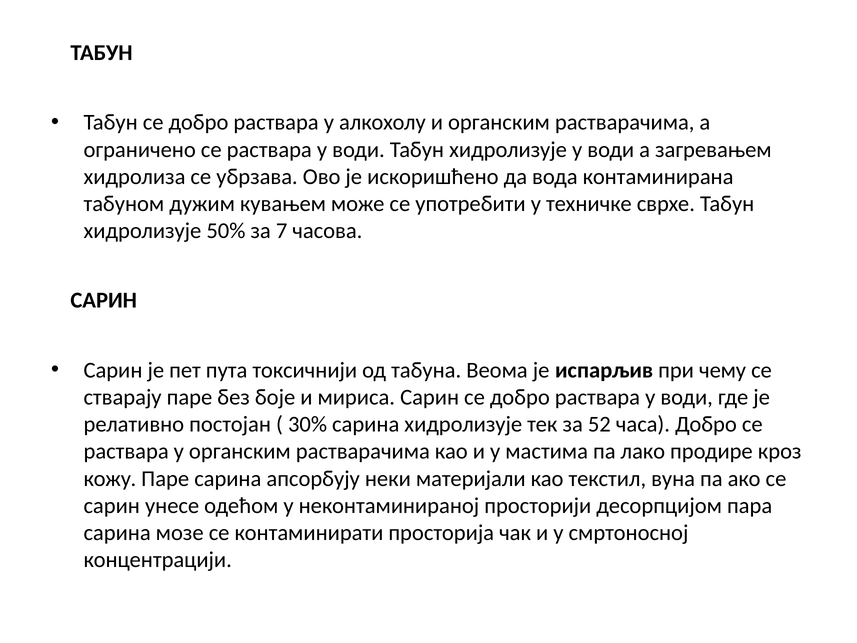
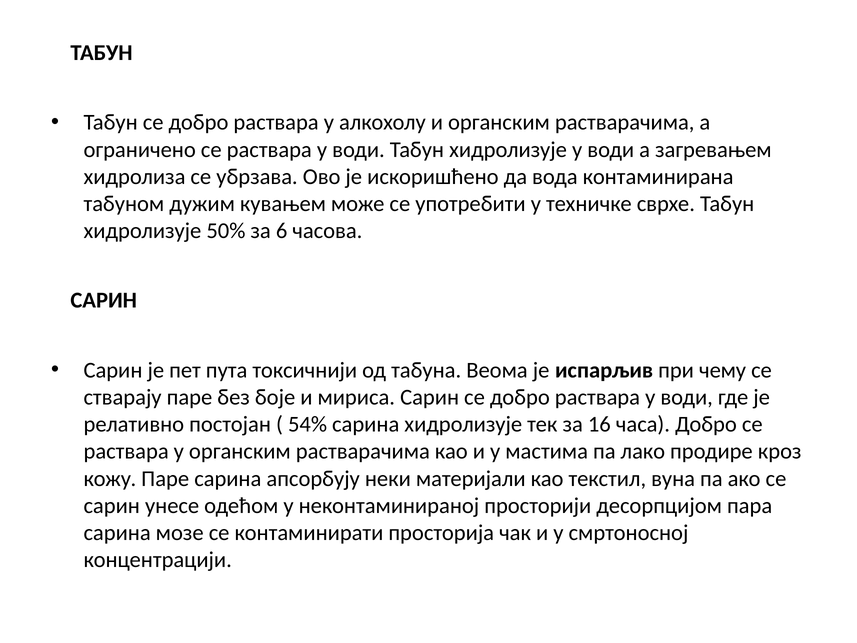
7: 7 -> 6 (282, 231)
30%: 30% -> 54% (308, 424)
52: 52 -> 16 (599, 424)
